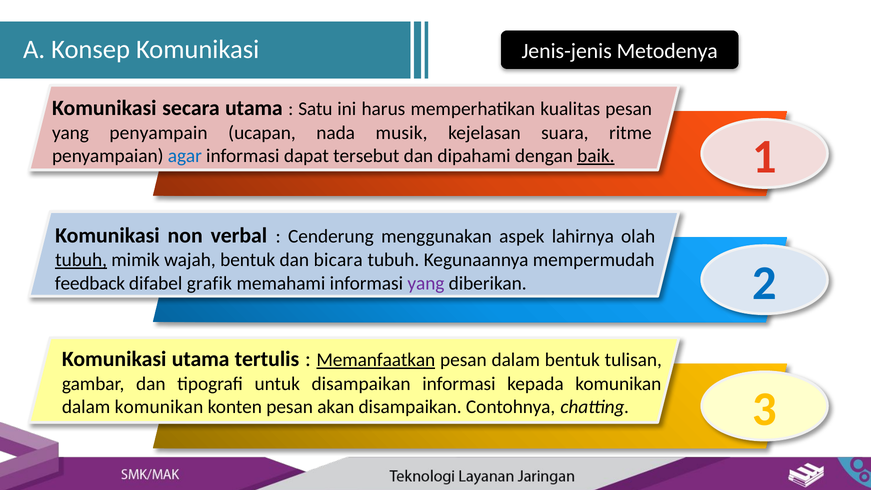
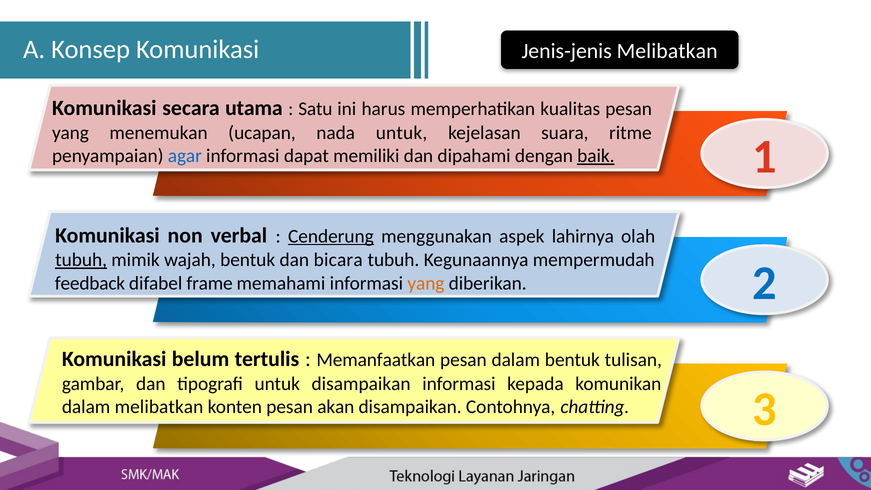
Jenis-jenis Metodenya: Metodenya -> Melibatkan (667, 51)
penyampain: penyampain -> menemukan (159, 133)
nada musik: musik -> untuk (402, 133)
tersebut: tersebut -> memiliki (366, 156)
Cenderung underline: none -> present (331, 236)
grafik: grafik -> frame (210, 283)
yang colour: purple -> orange (426, 283)
Komunikasi utama: utama -> belum (200, 359)
Memanfaatkan underline: present -> none (376, 360)
dalam komunikan: komunikan -> melibatkan (159, 407)
